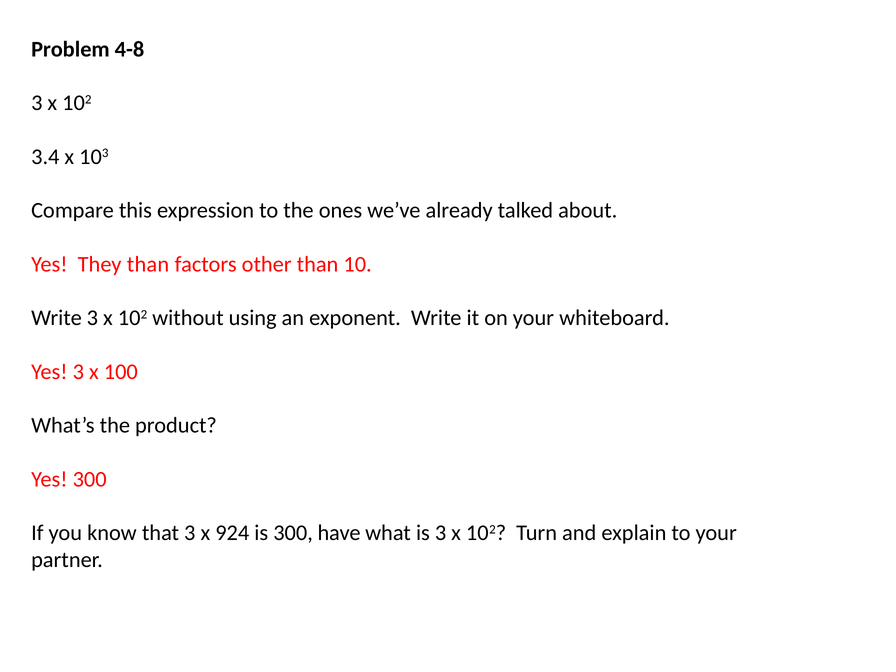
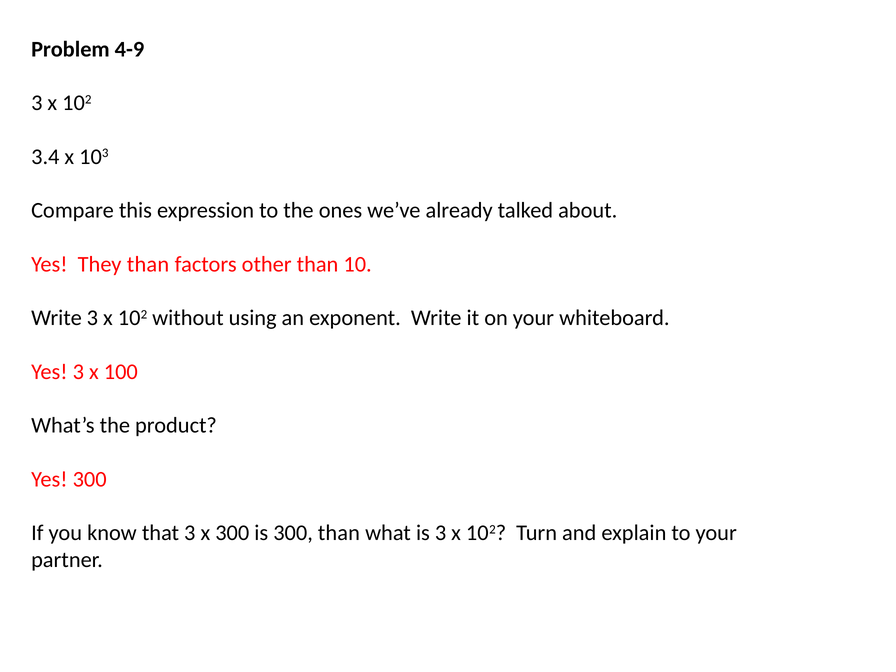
4-8: 4-8 -> 4-9 (129, 49)
x 924: 924 -> 300 (232, 533)
300 have: have -> than (339, 533)
